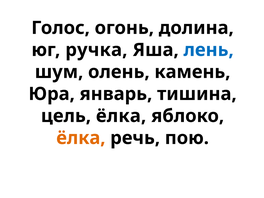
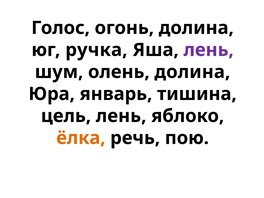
лень colour: blue -> purple (209, 50)
олень камень: камень -> долина (192, 72)
цель ёлка: ёлка -> лень (121, 116)
